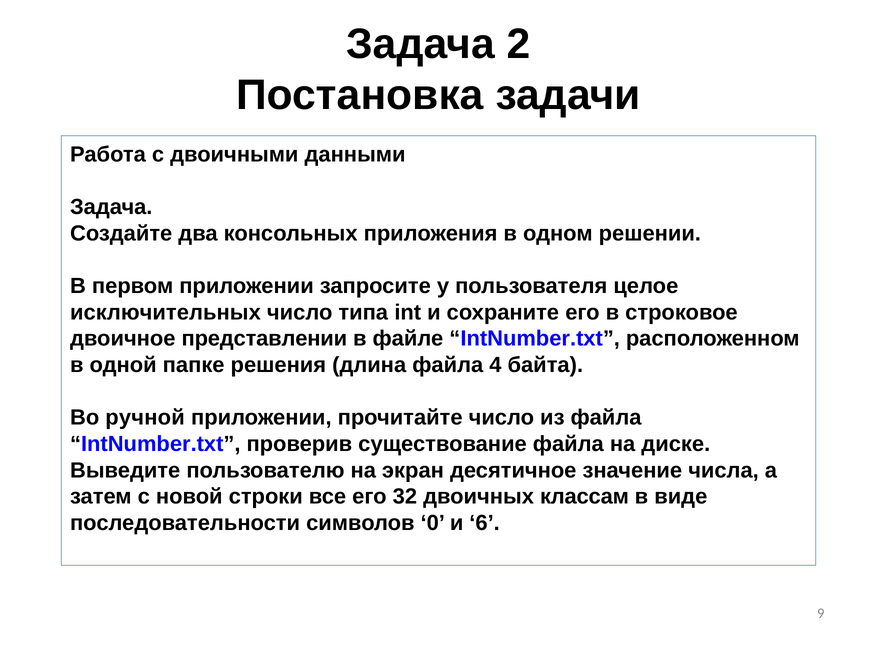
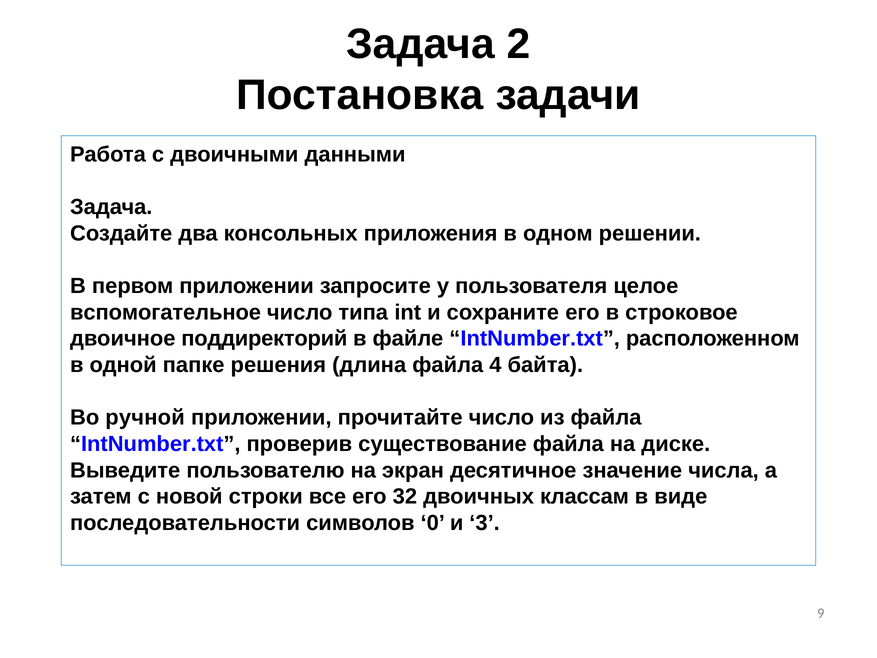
исключительных: исключительных -> вспомогательное (166, 312)
представлении: представлении -> поддиректорий (264, 339)
6: 6 -> 3 (485, 523)
